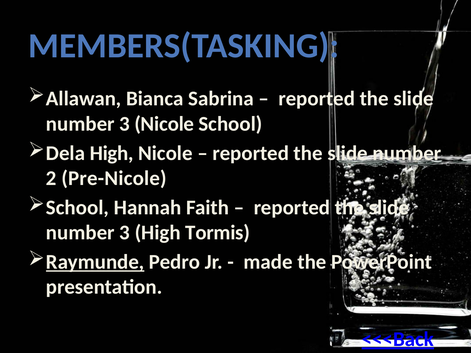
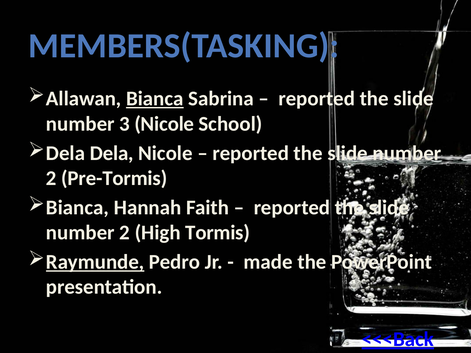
Bianca underline: none -> present (155, 99)
Dela High: High -> Dela (112, 153)
Pre-Nicole: Pre-Nicole -> Pre-Tormis (114, 178)
School: School -> Bianca (77, 208)
3: 3 -> 2 (125, 233)
